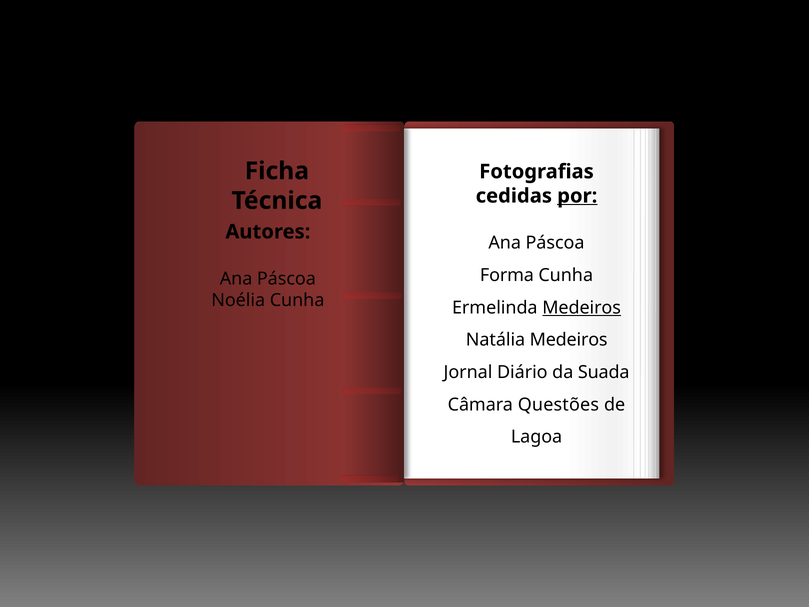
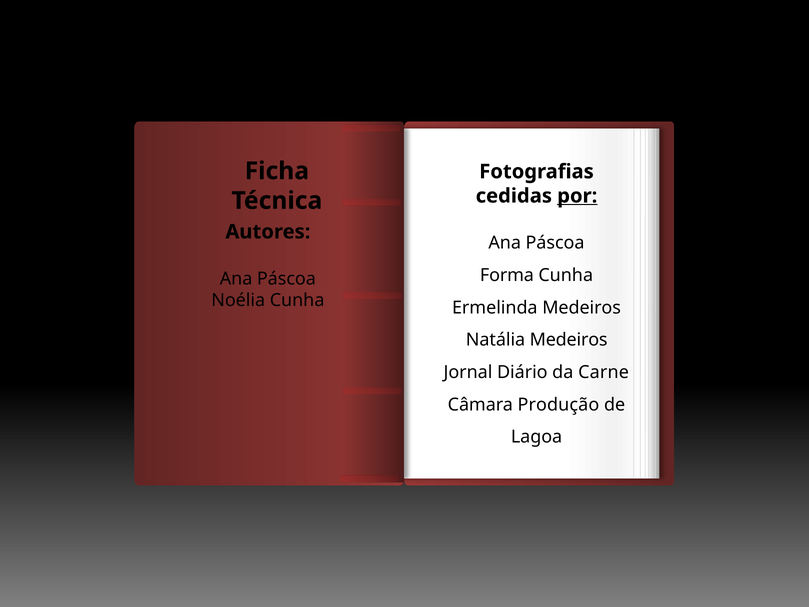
Medeiros underline: present -> none (582, 308)
Suada: Suada -> Carne (604, 372)
Questões: Questões -> Produção (558, 404)
